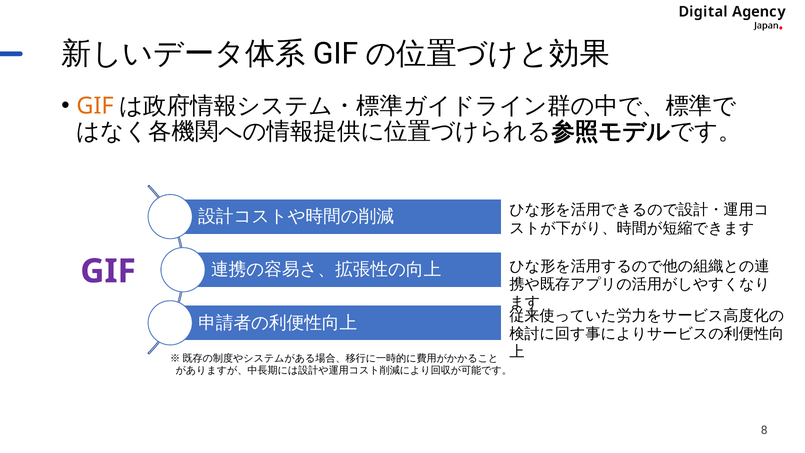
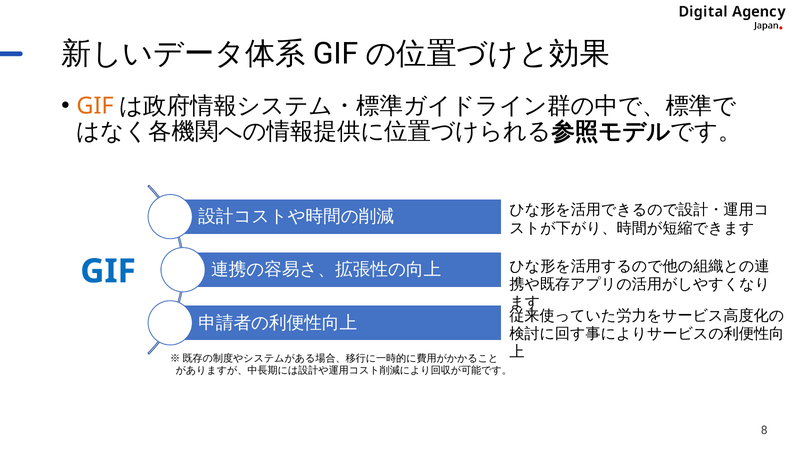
GIF colour: purple -> blue (108, 271)
